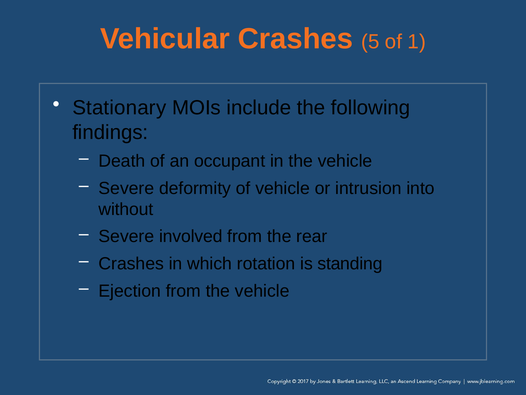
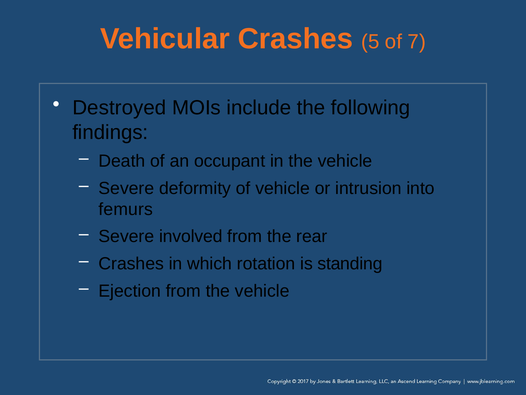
1: 1 -> 7 (417, 42)
Stationary: Stationary -> Destroyed (119, 108)
without: without -> femurs (126, 209)
